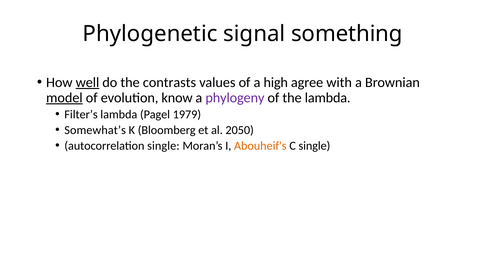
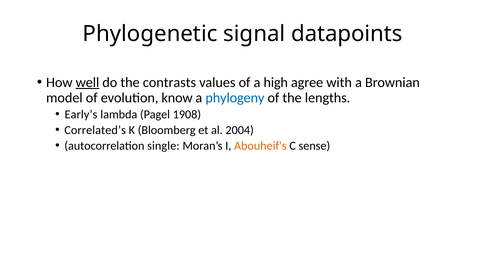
something: something -> datapoints (347, 34)
model underline: present -> none (64, 97)
phylogeny colour: purple -> blue (235, 97)
the lambda: lambda -> lengths (328, 97)
Filter’s: Filter’s -> Early’s (81, 114)
1979: 1979 -> 1908 (187, 114)
Somewhat’s: Somewhat’s -> Correlated’s (95, 130)
2050: 2050 -> 2004 (240, 130)
C single: single -> sense (314, 145)
